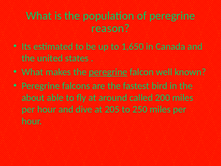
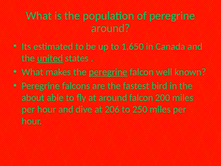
reason: reason -> around (111, 28)
united underline: none -> present (50, 58)
around called: called -> falcon (141, 97)
205: 205 -> 206 (112, 109)
